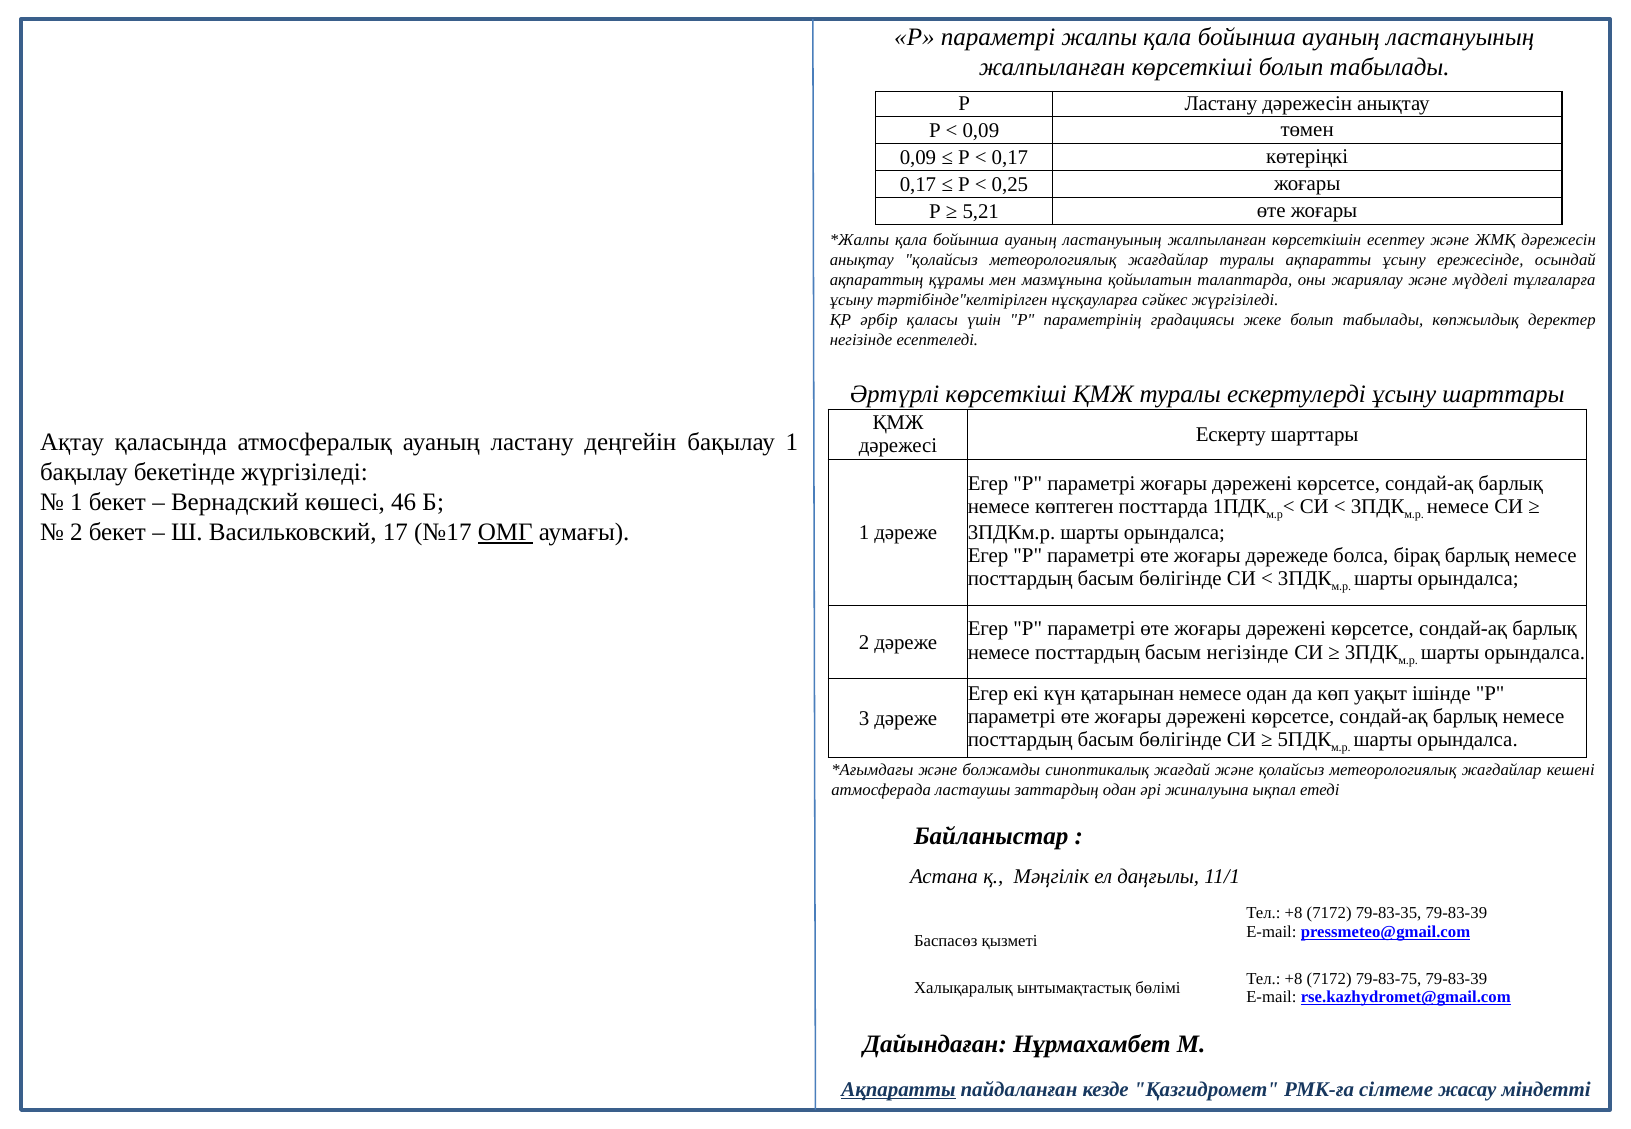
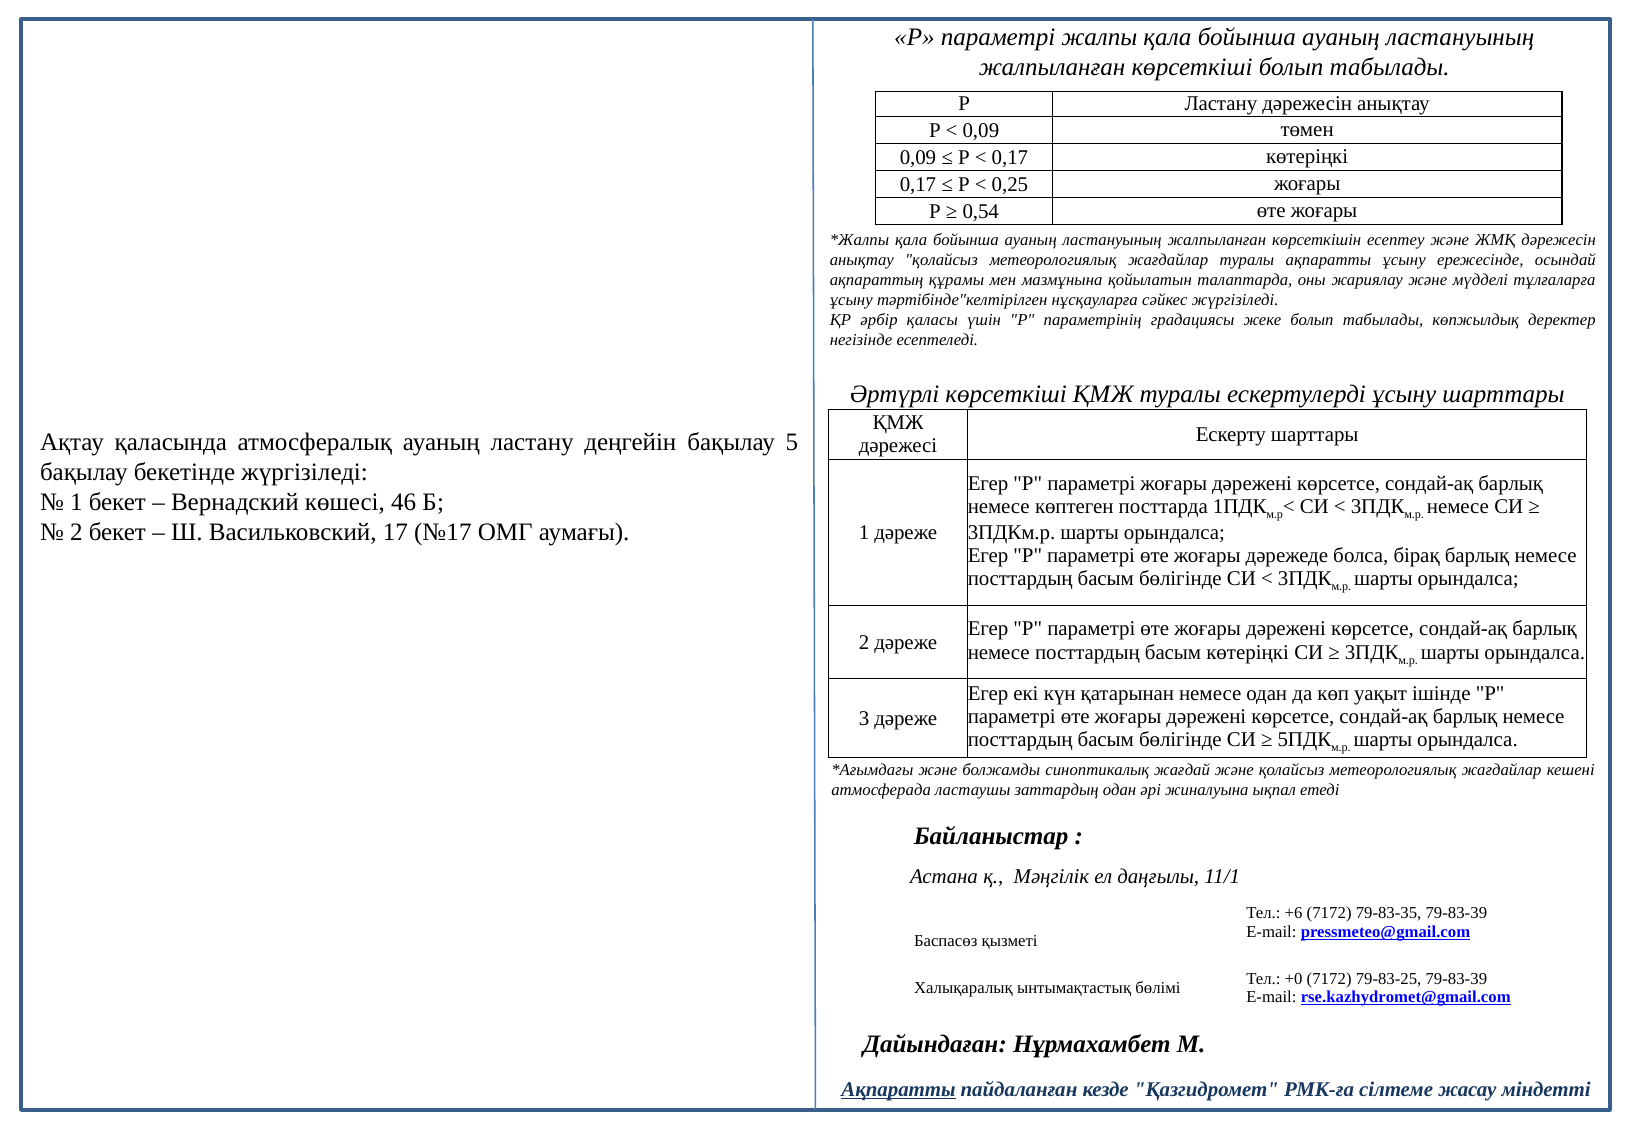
5,21: 5,21 -> 0,54 (981, 212)
бақылау 1: 1 -> 5 (792, 442)
ОМГ underline: present -> none (505, 532)
басым негізінде: негізінде -> көтеріңкі (1248, 652)
+8: +8 -> +6 (1294, 914)
+8: +8 -> +0 (1294, 979)
79-83-75: 79-83-75 -> 79-83-25 (1389, 979)
